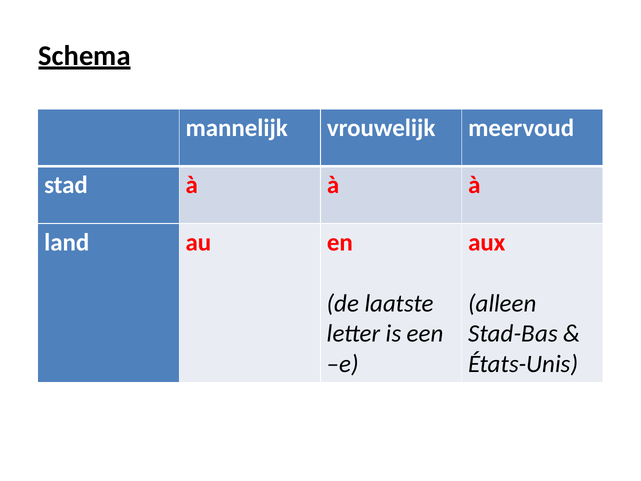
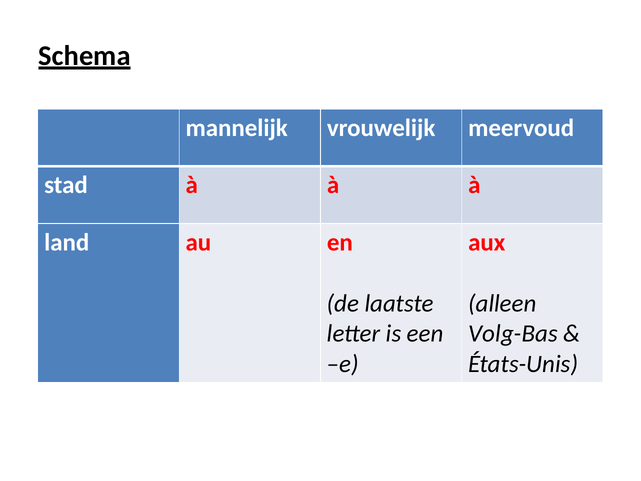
Stad-Bas: Stad-Bas -> Volg-Bas (513, 334)
